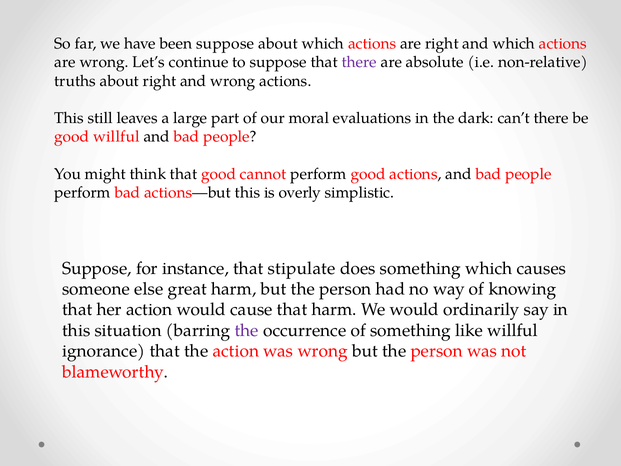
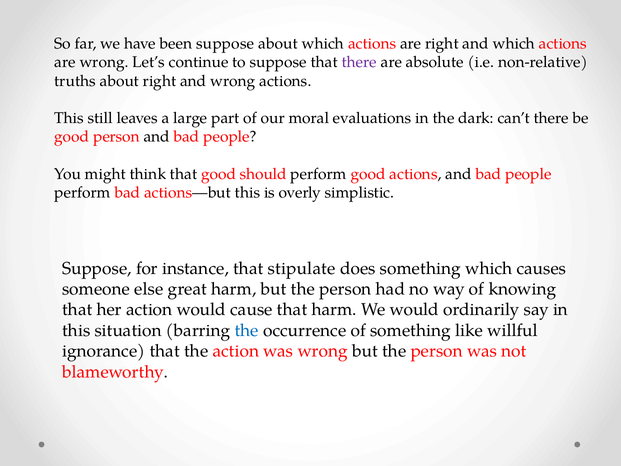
good willful: willful -> person (117, 137)
cannot: cannot -> should (263, 174)
the colour: purple -> blue (247, 330)
